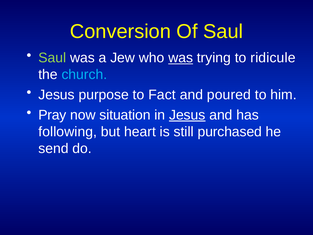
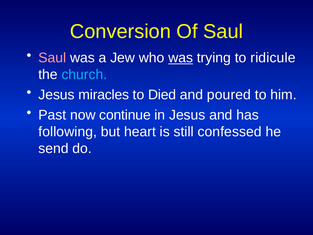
Saul colour: light green -> pink (52, 58)
purpose: purpose -> miracles (104, 95)
Fact: Fact -> Died (162, 95)
Pray: Pray -> Past (52, 115)
situation: situation -> continue (125, 115)
Jesus underline: present -> none (187, 115)
purchased: purchased -> confessed (230, 132)
